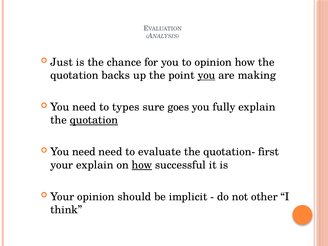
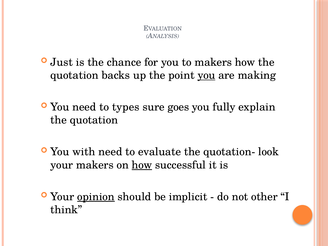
to opinion: opinion -> makers (213, 62)
quotation underline: present -> none (94, 120)
need: need -> with (84, 152)
first: first -> look (268, 152)
your explain: explain -> makers (95, 165)
opinion underline: none -> present (96, 197)
